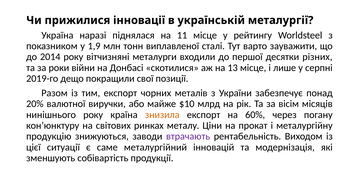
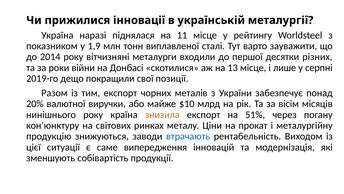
60%: 60% -> 51% (255, 114)
втрачають colour: purple -> blue (188, 136)
металургійний: металургійний -> випередження (155, 147)
